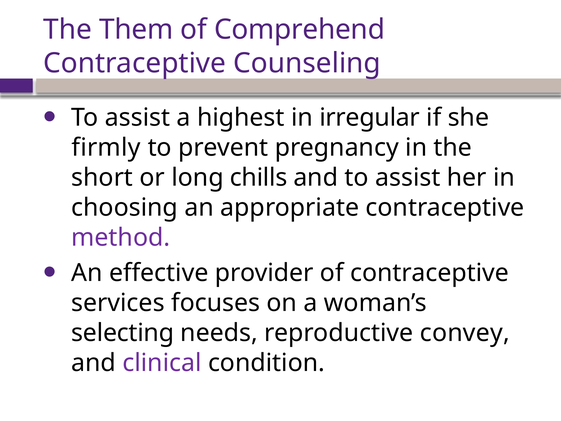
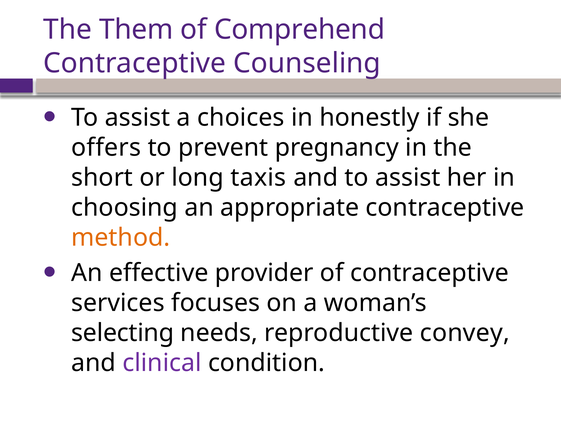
highest: highest -> choices (241, 118)
irregular: irregular -> honestly (370, 118)
firmly: firmly -> offers (106, 148)
chills: chills -> taxis (258, 178)
method colour: purple -> orange (121, 237)
